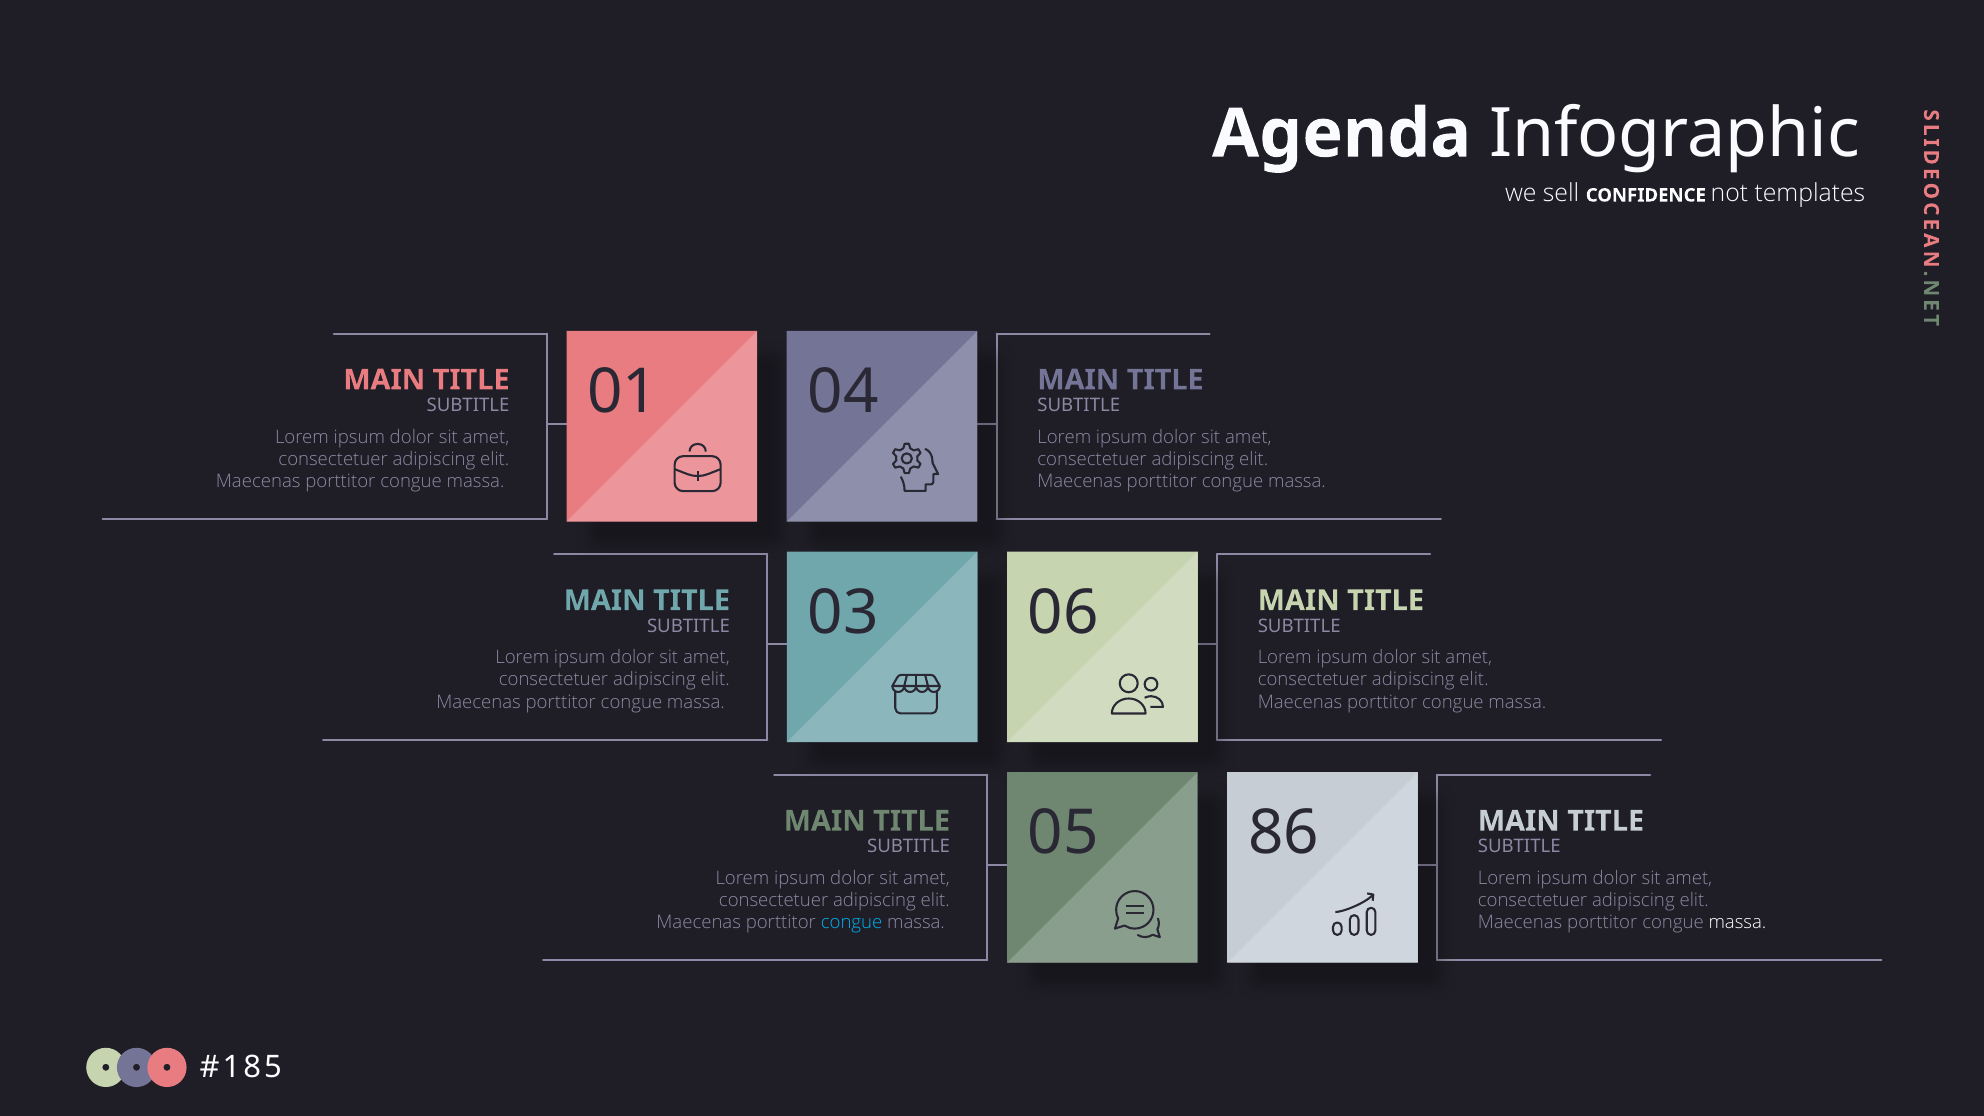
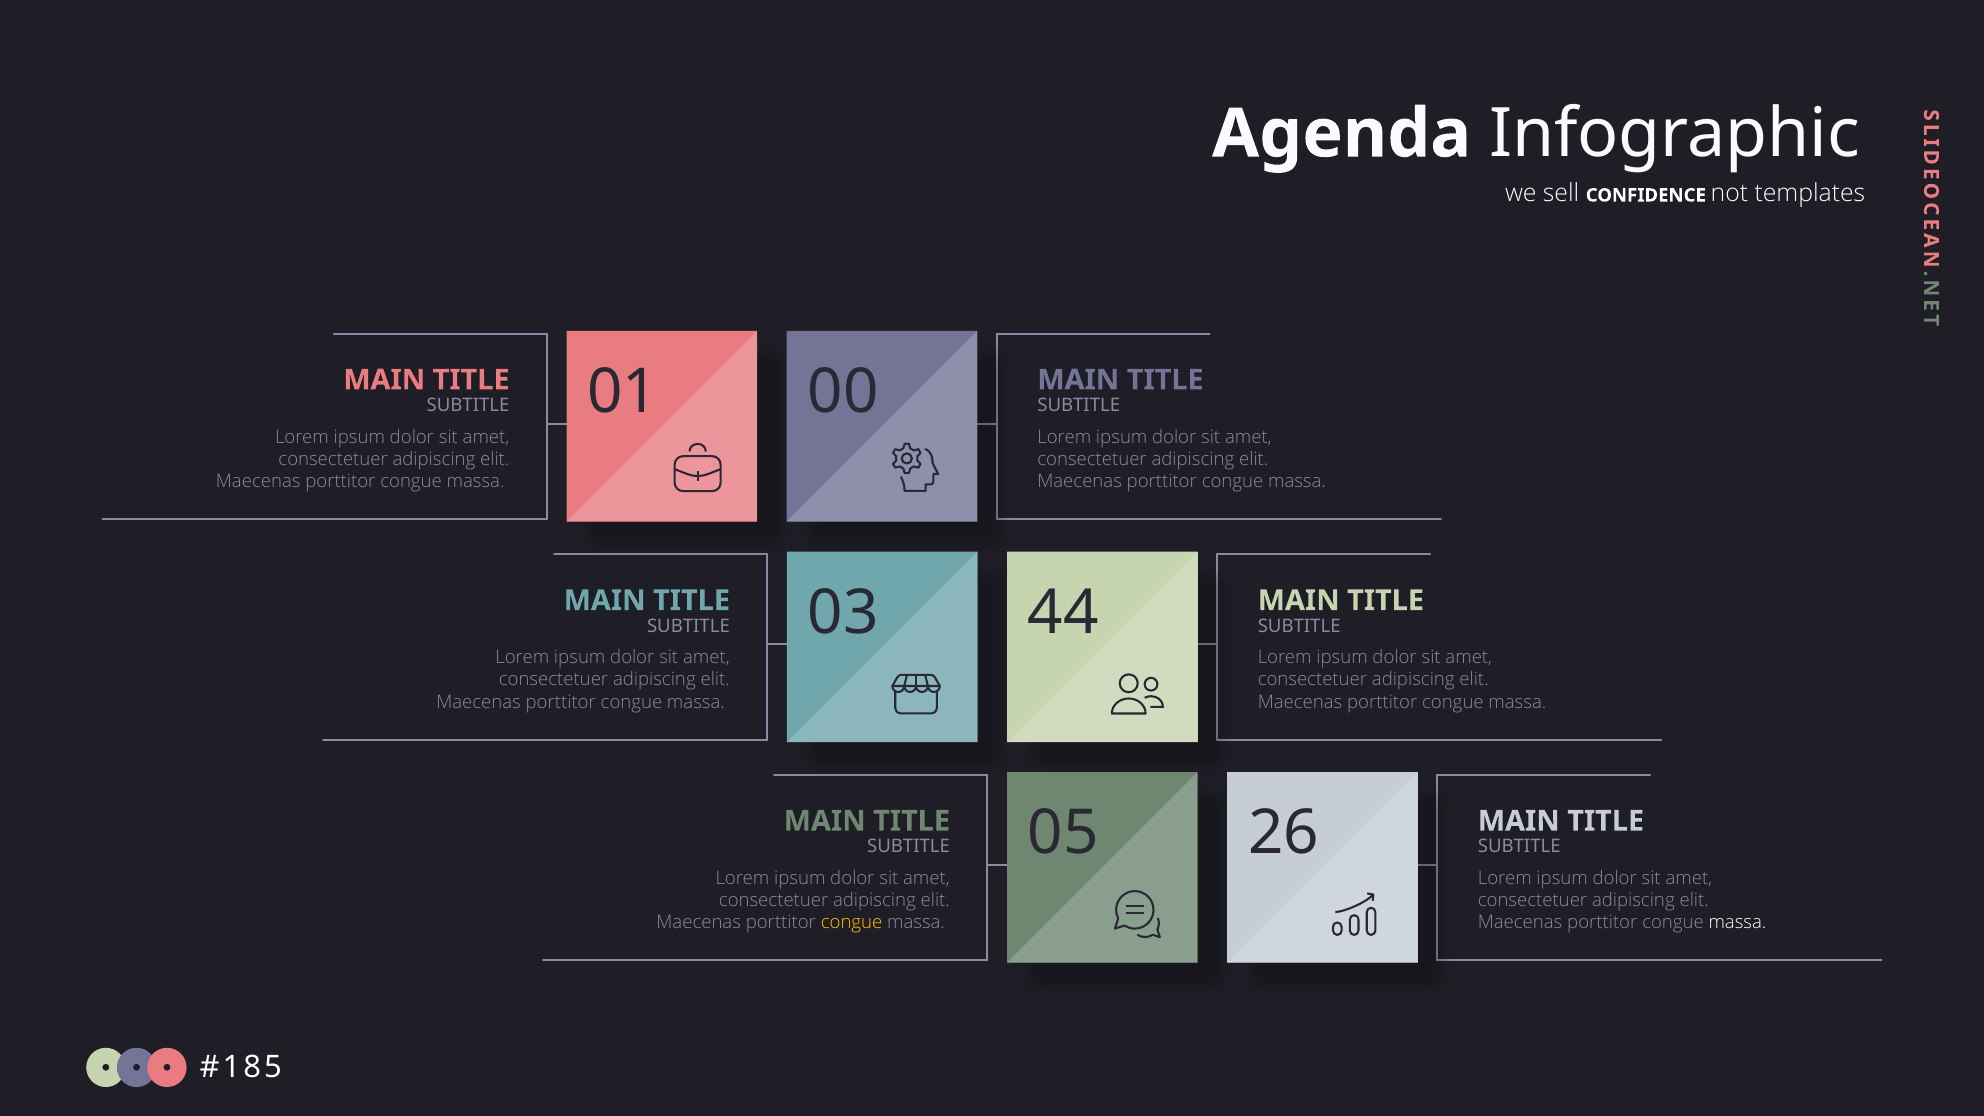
04: 04 -> 00 (843, 392)
06: 06 -> 44 (1063, 613)
86: 86 -> 26 (1283, 833)
congue colour: light blue -> yellow (852, 923)
